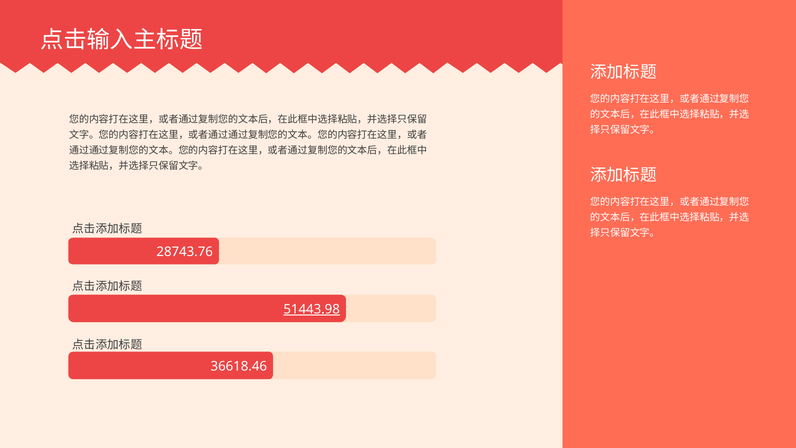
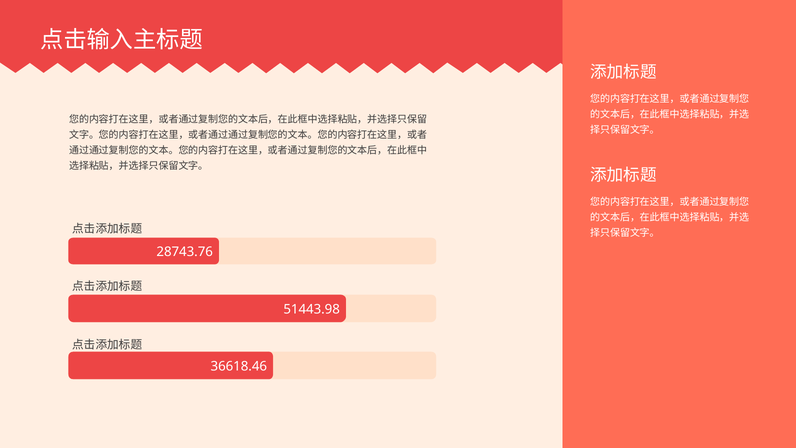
51443.98 underline: present -> none (312, 309)
